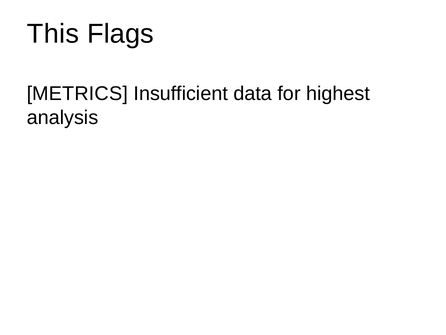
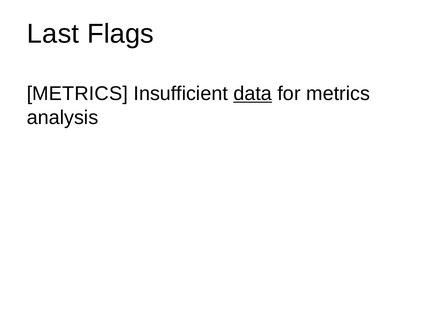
This: This -> Last (53, 34)
data underline: none -> present (253, 94)
for highest: highest -> metrics (338, 94)
